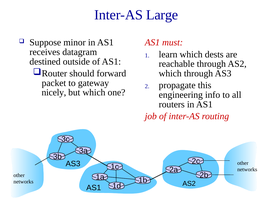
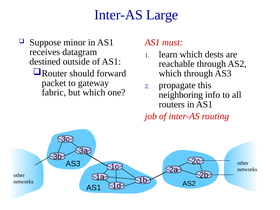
nicely: nicely -> fabric (54, 92)
engineering: engineering -> neighboring (181, 95)
